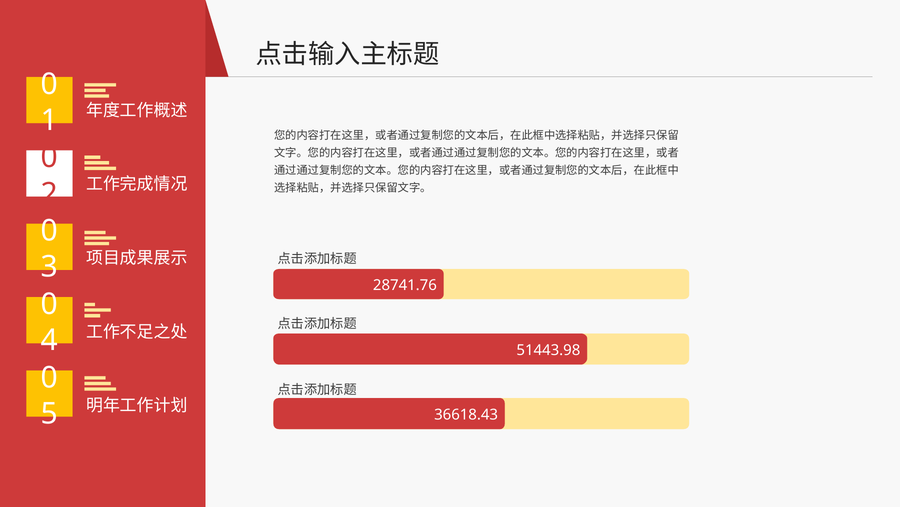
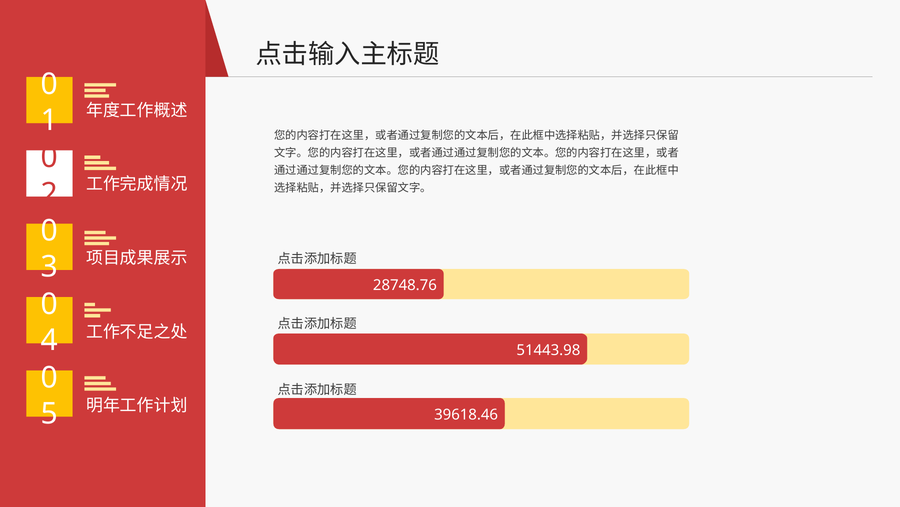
28741.76: 28741.76 -> 28748.76 (405, 285)
36618.43: 36618.43 -> 39618.46 (466, 414)
